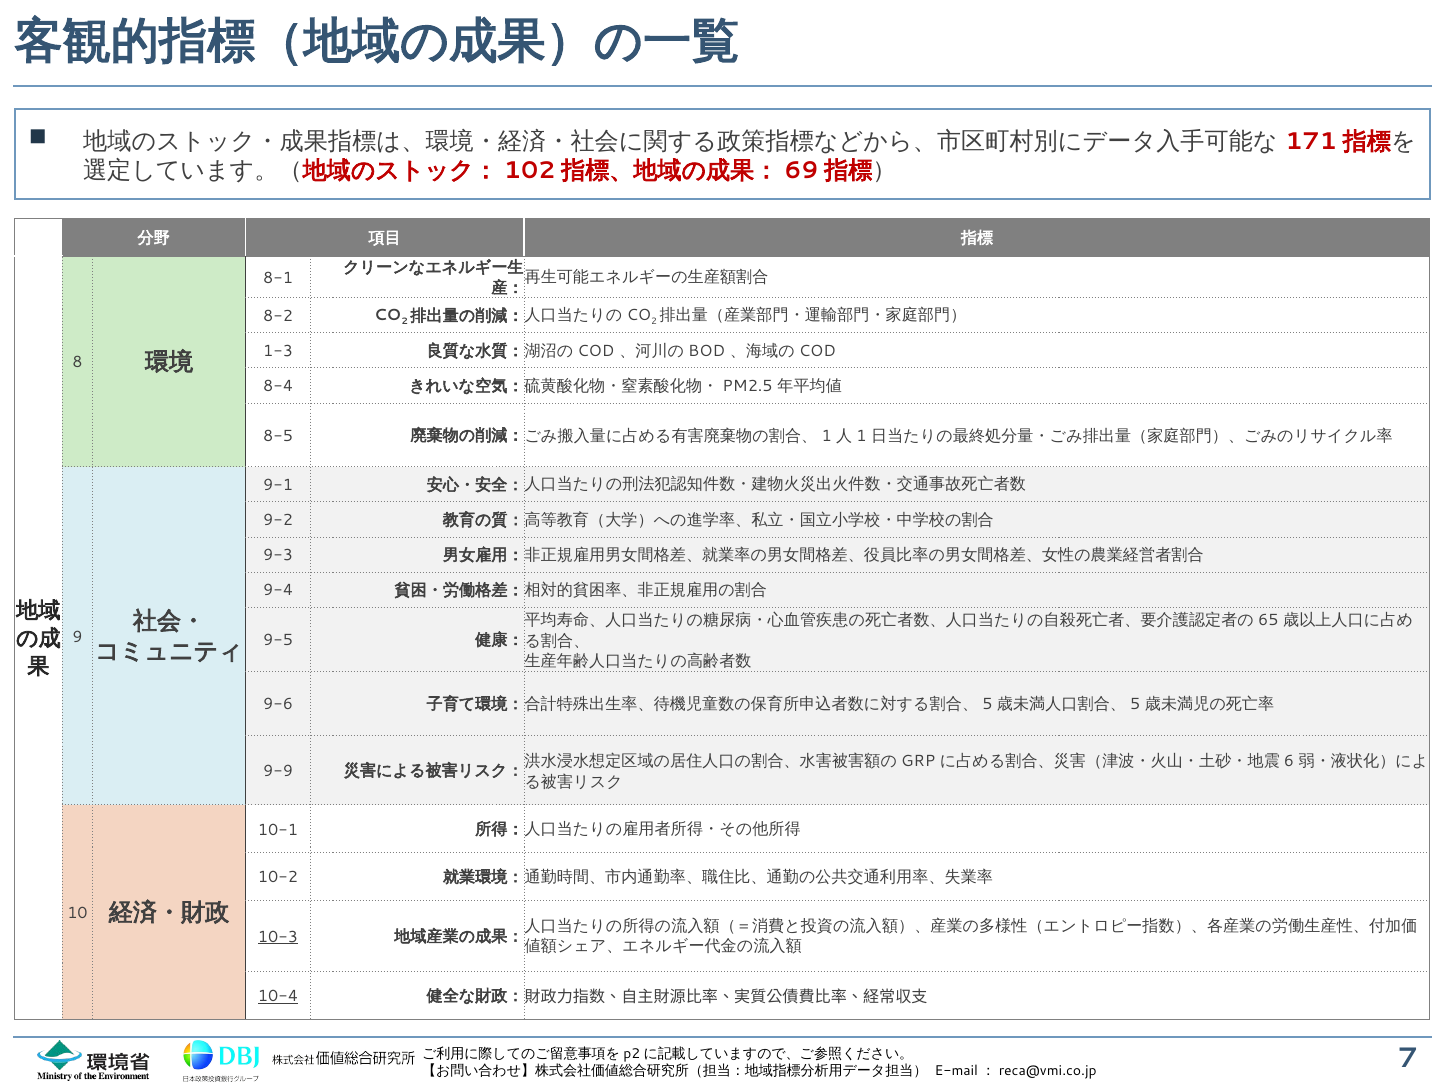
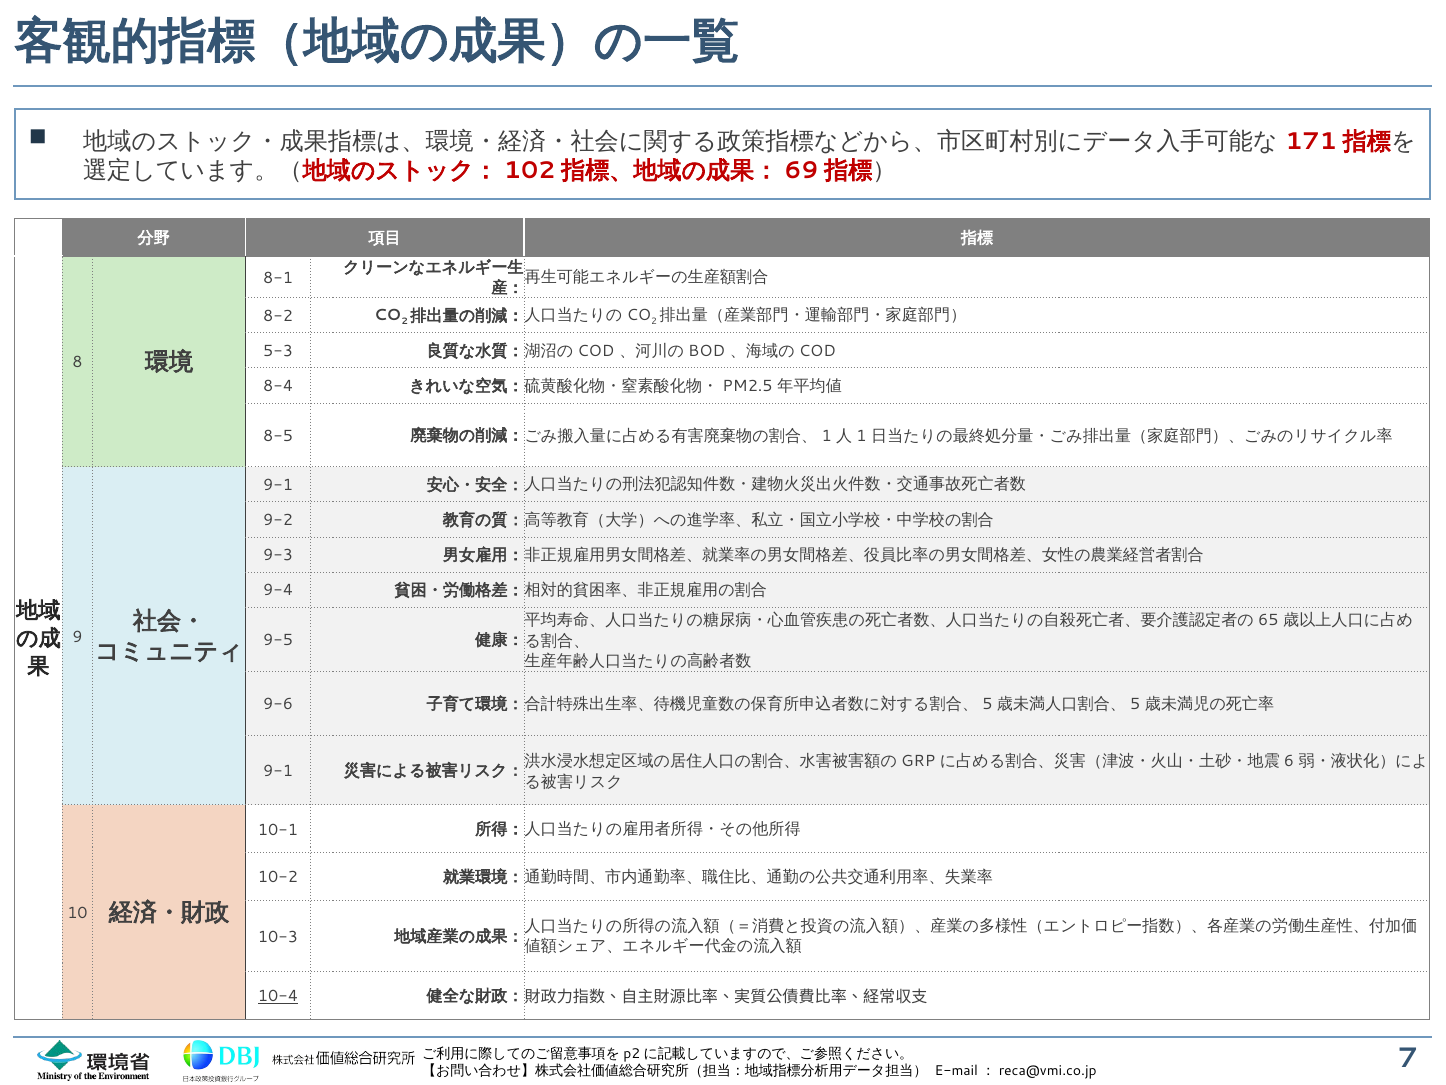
1-3: 1-3 -> 5-3 (278, 351)
9-9: 9-9 -> 9-1 (278, 771)
10-3 underline: present -> none (278, 937)
